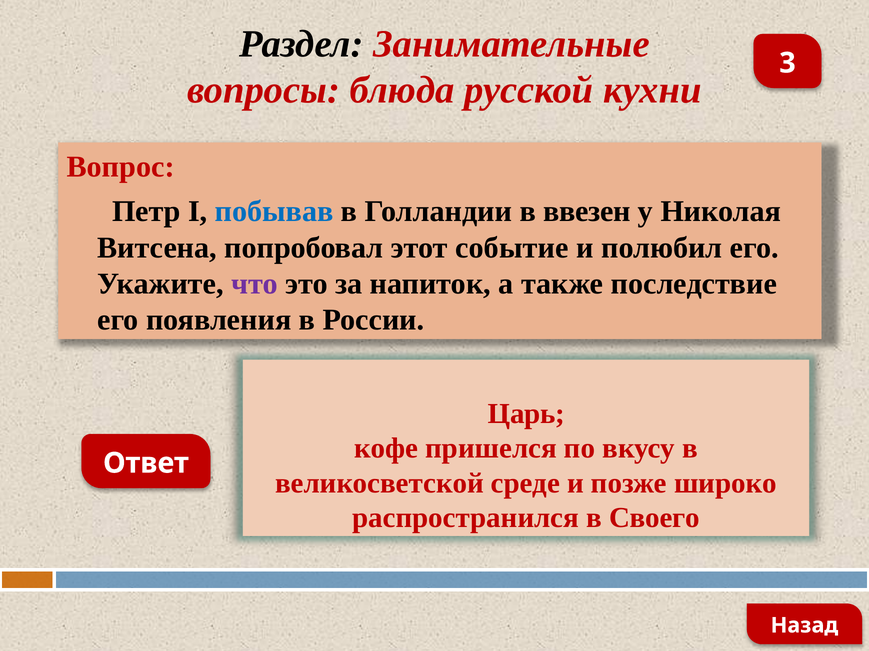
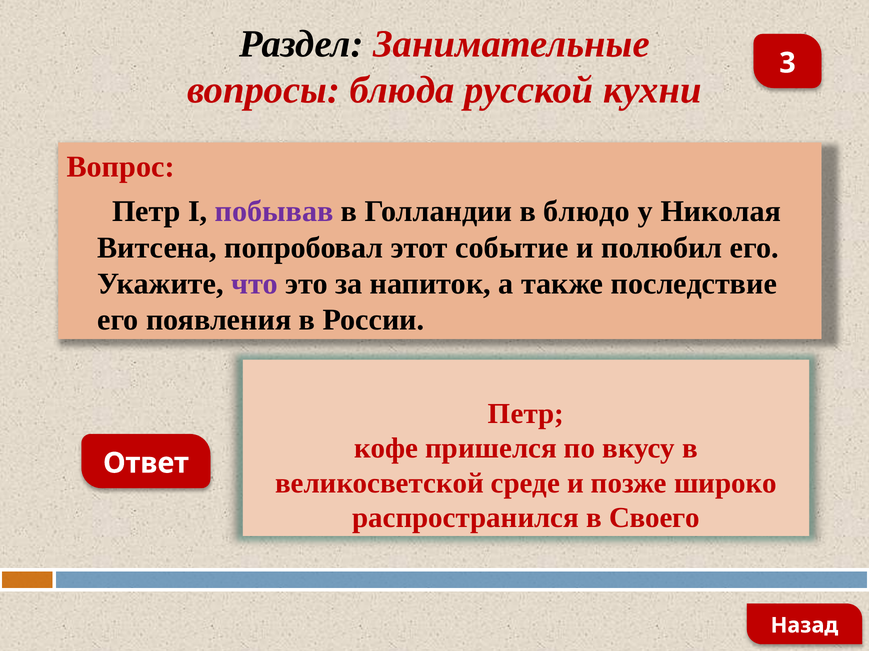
побывав colour: blue -> purple (274, 212)
ввезен: ввезен -> блюдо (587, 212)
Царь: Царь -> Петр (526, 414)
